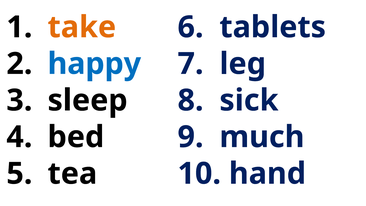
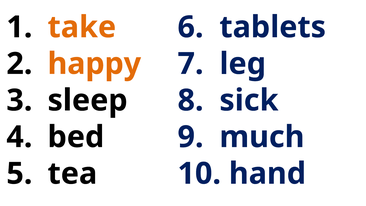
happy colour: blue -> orange (94, 64)
